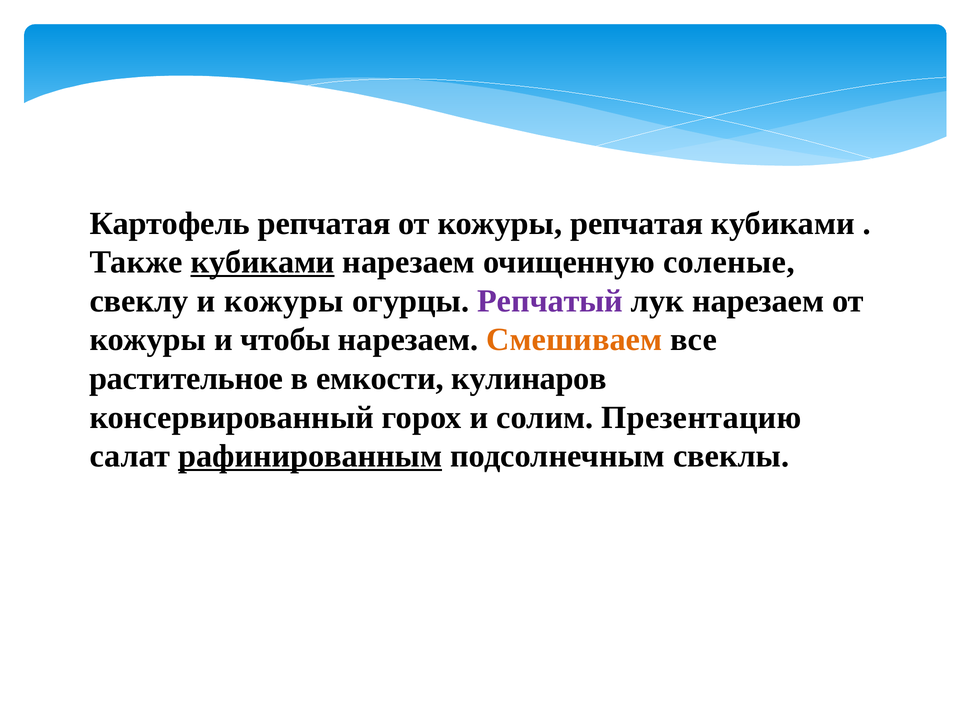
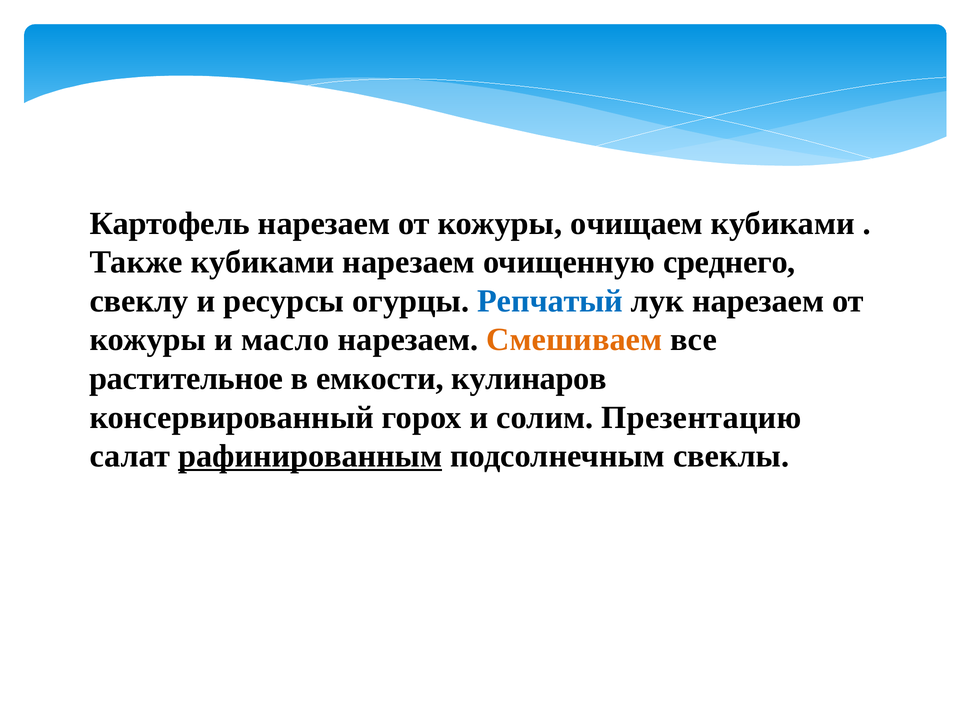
Картофель репчатая: репчатая -> нарезаем (324, 224)
кожуры репчатая: репчатая -> очищаем (637, 224)
кубиками underline: present -> none (263, 262)
соленые: соленые -> среднего (729, 262)
и кожуры: кожуры -> ресурсы (284, 301)
Репчатый colour: purple -> blue (550, 301)
чтобы: чтобы -> масло (285, 340)
